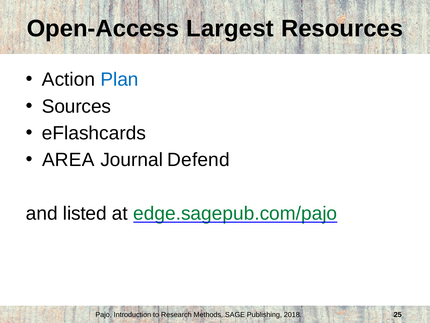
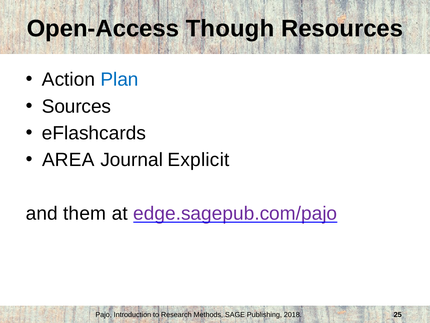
Largest: Largest -> Though (230, 29)
Defend: Defend -> Explicit (199, 160)
listed: listed -> them (85, 213)
edge.sagepub.com/pajo colour: green -> purple (235, 213)
